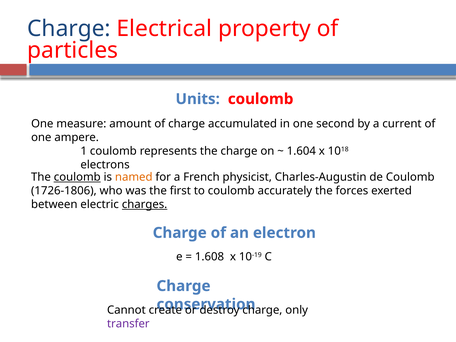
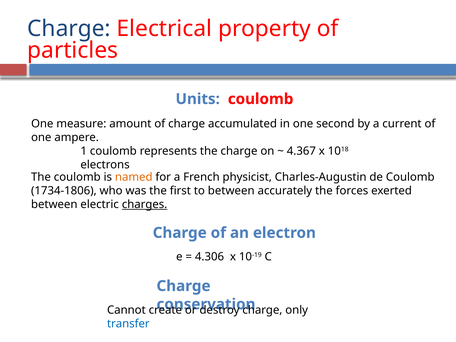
1.604: 1.604 -> 4.367 (301, 151)
coulomb underline: present -> none (77, 177)
1726-1806: 1726-1806 -> 1734-1806 (64, 191)
to coulomb: coulomb -> between (231, 191)
1.608: 1.608 -> 4.306 (210, 257)
transfer colour: purple -> blue (128, 324)
